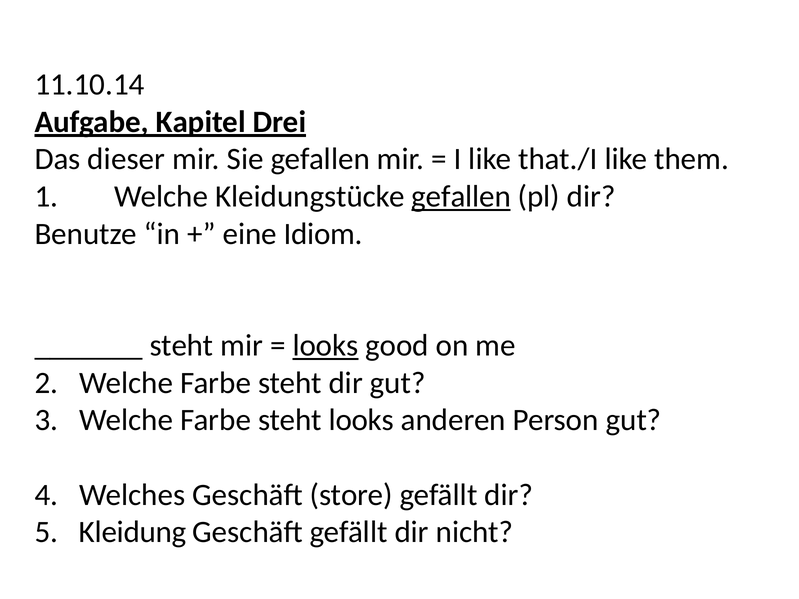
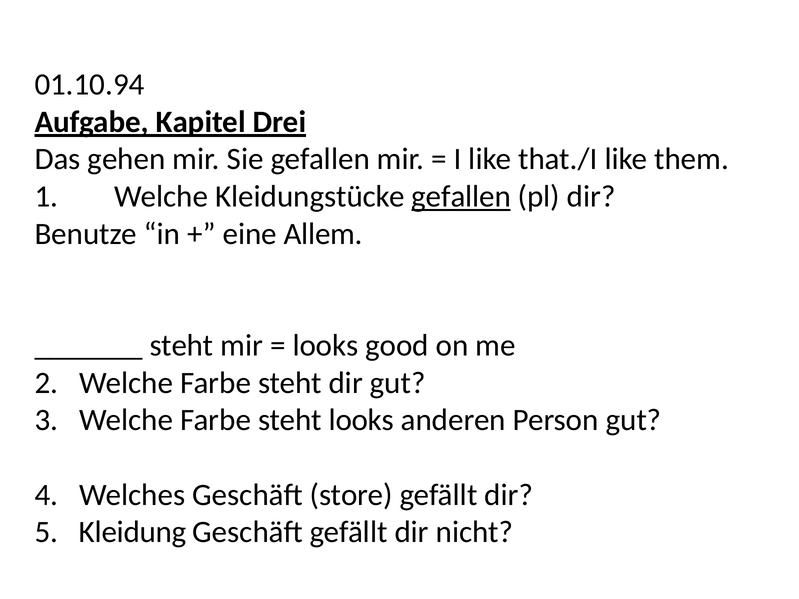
11.10.14: 11.10.14 -> 01.10.94 (89, 85)
dieser: dieser -> gehen (126, 159)
Idiom: Idiom -> Allem (323, 234)
looks underline: present -> none (325, 346)
